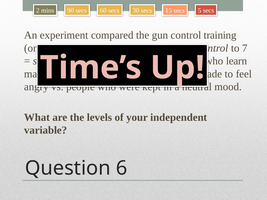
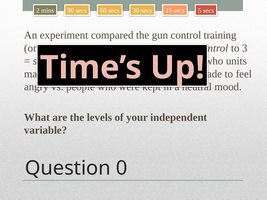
7: 7 -> 3 (245, 48)
learn: learn -> units (236, 61)
6: 6 -> 0 (122, 168)
